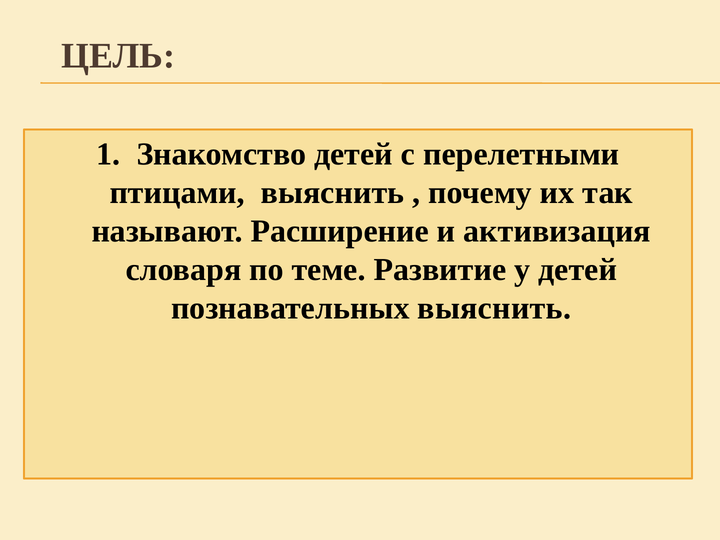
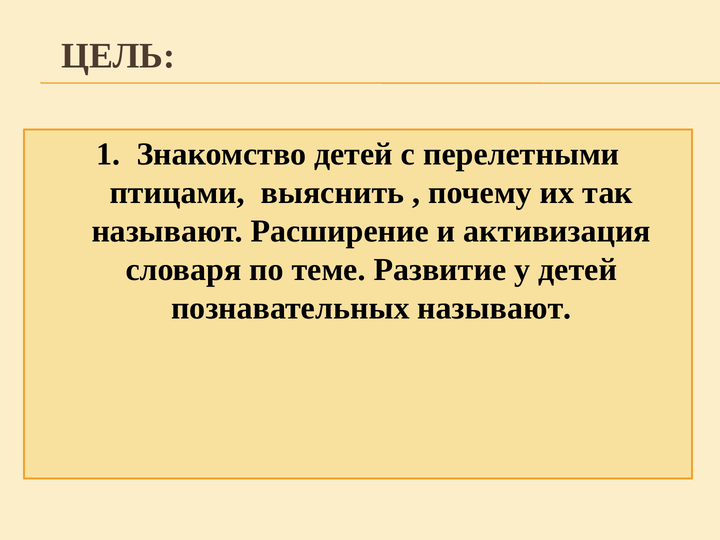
познавательных выяснить: выяснить -> называют (494, 308)
